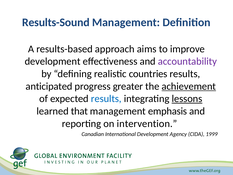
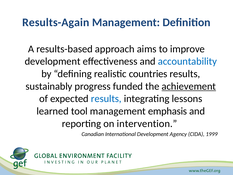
Results-Sound: Results-Sound -> Results-Again (56, 22)
accountability colour: purple -> blue (187, 61)
anticipated: anticipated -> sustainably (49, 86)
greater: greater -> funded (128, 86)
lessons underline: present -> none (187, 99)
that: that -> tool (79, 111)
